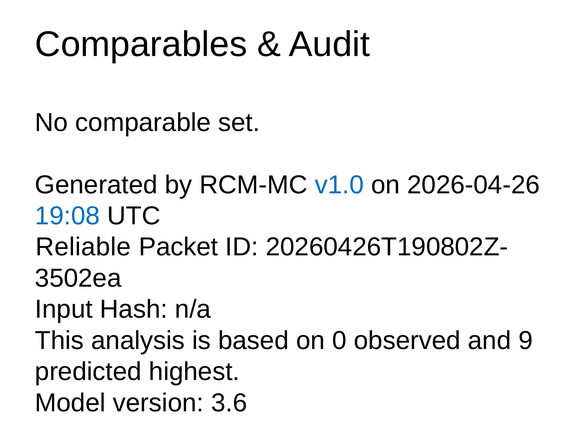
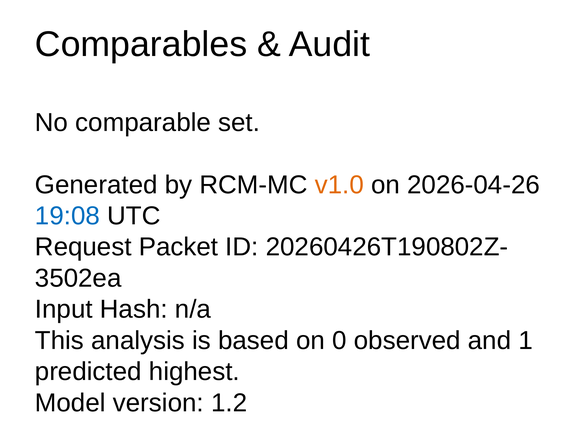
v1.0 colour: blue -> orange (339, 185)
Reliable: Reliable -> Request (83, 247)
9: 9 -> 1 (526, 341)
3.6: 3.6 -> 1.2 (229, 403)
